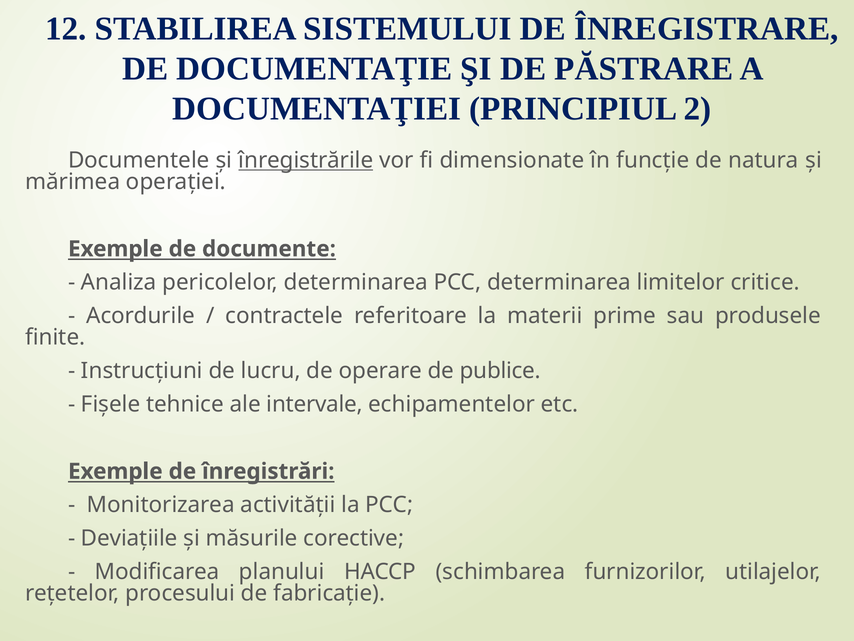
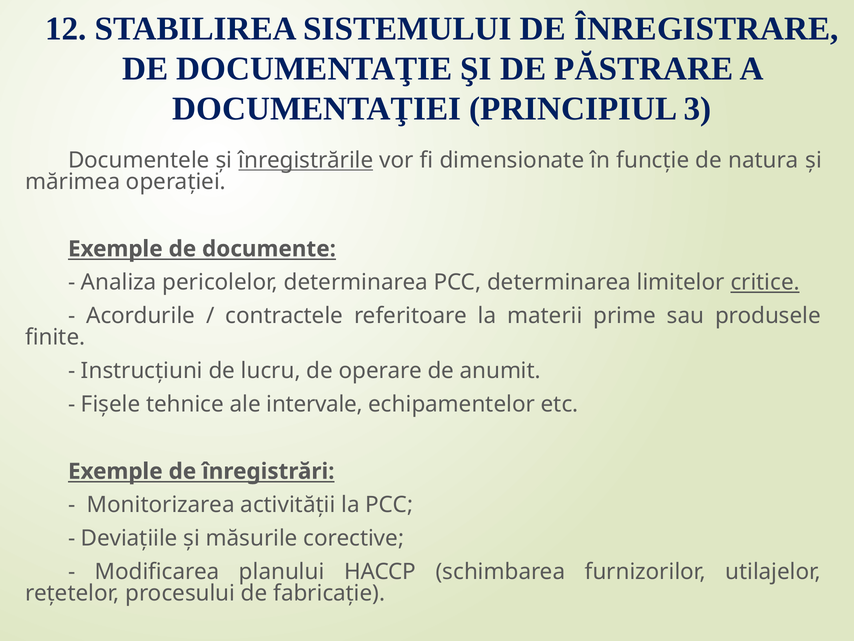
2: 2 -> 3 (698, 109)
critice underline: none -> present (765, 282)
publice: publice -> anumit (500, 371)
